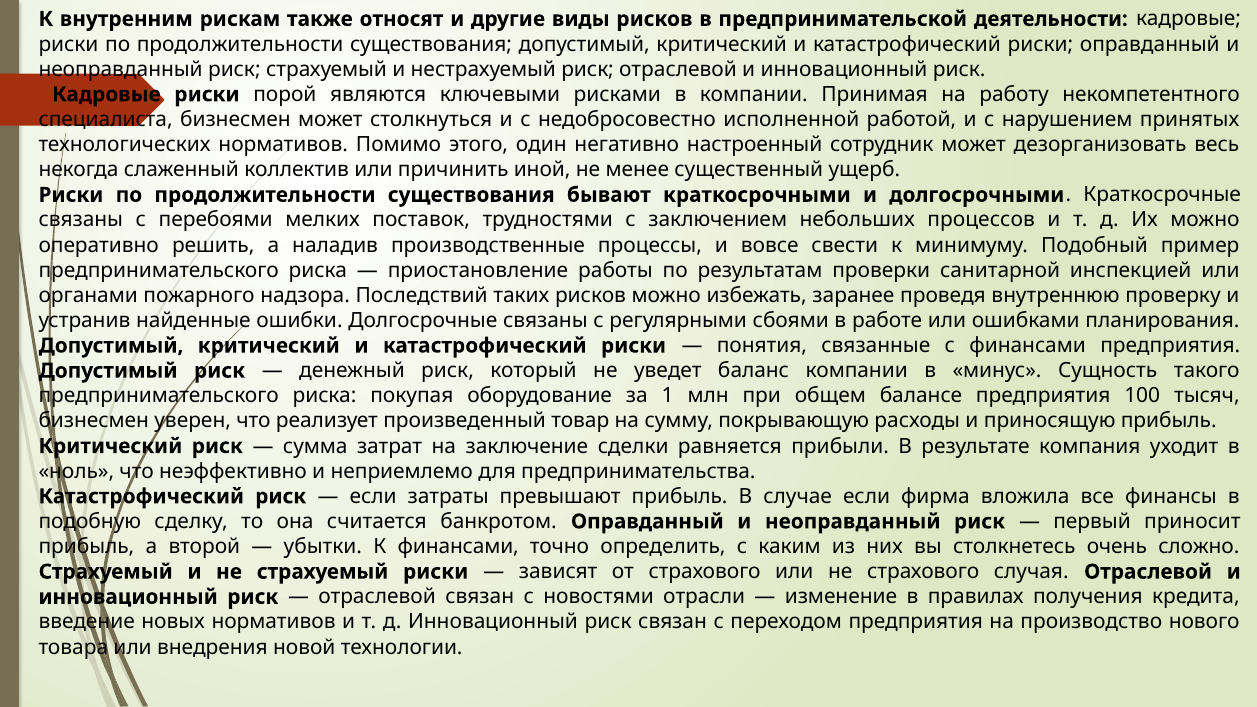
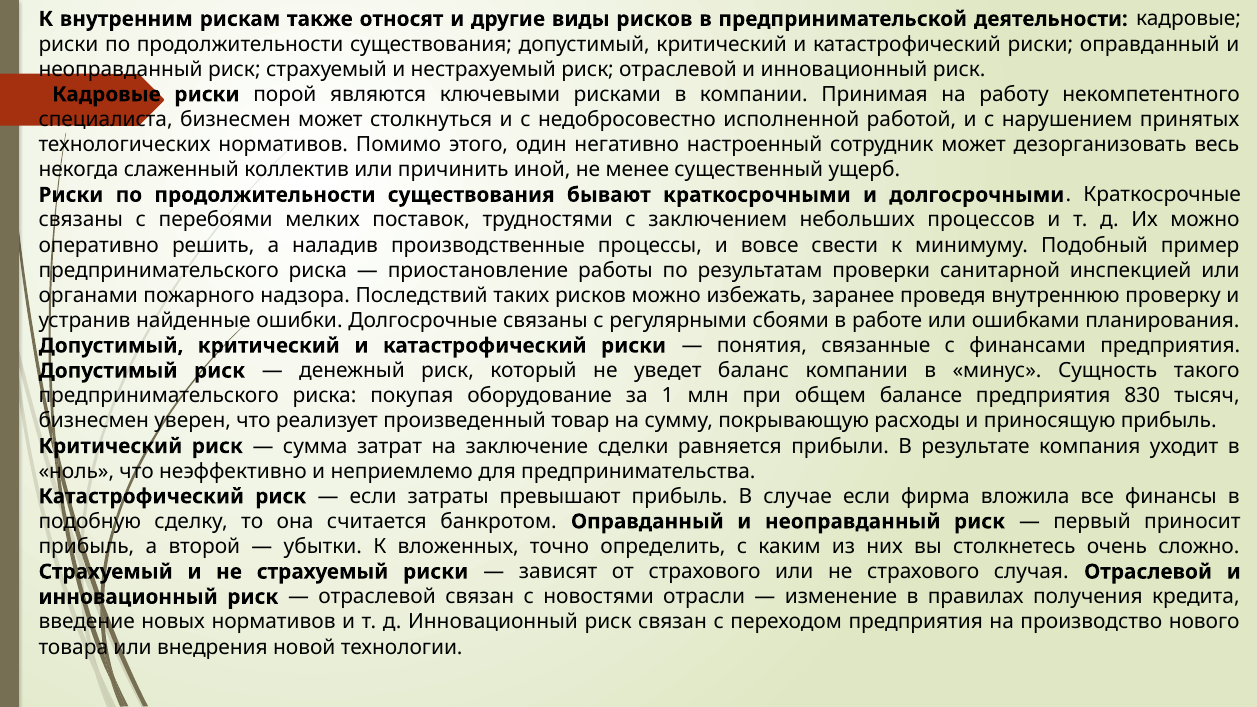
100: 100 -> 830 (1142, 396)
К финансами: финансами -> вложенных (458, 547)
